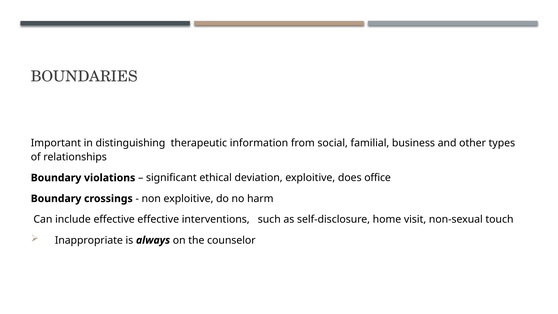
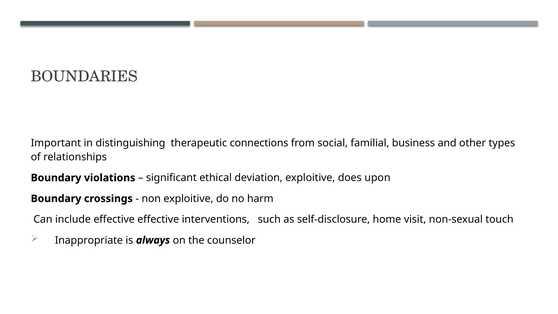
information: information -> connections (259, 143)
office: office -> upon (377, 178)
